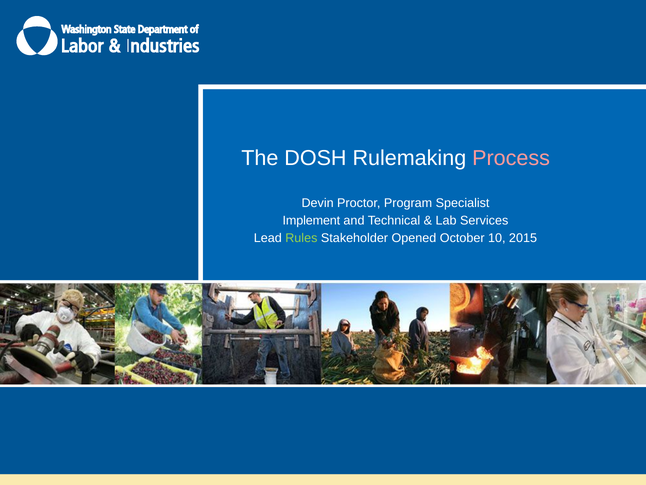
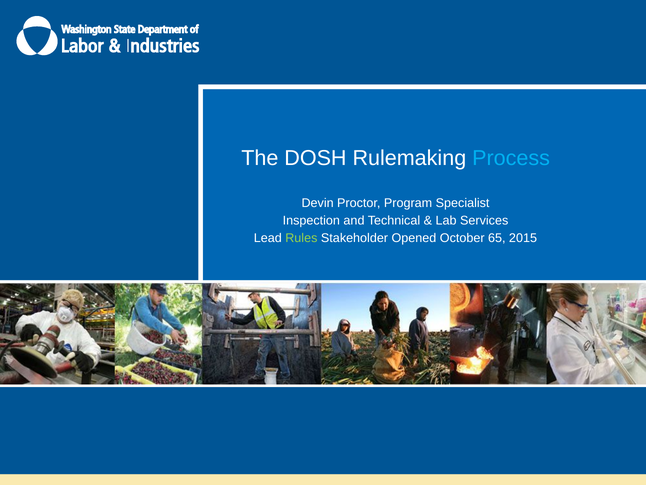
Process colour: pink -> light blue (511, 158)
Implement: Implement -> Inspection (311, 220)
10: 10 -> 65 (497, 238)
